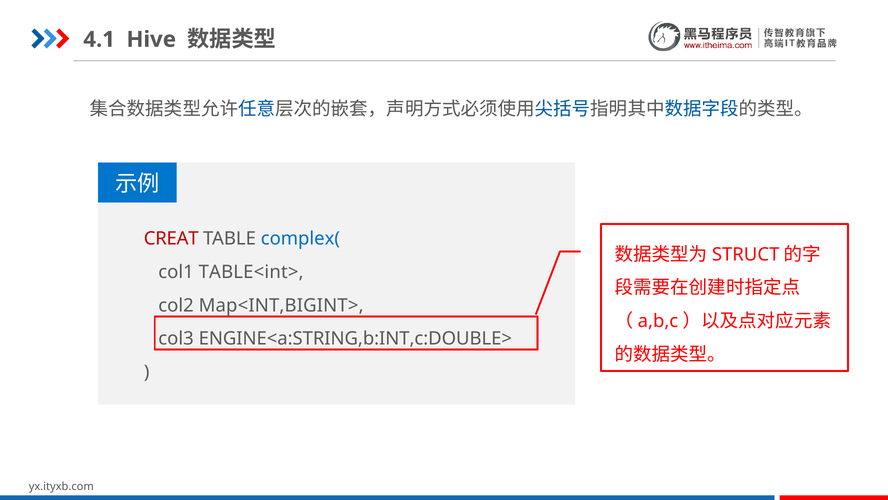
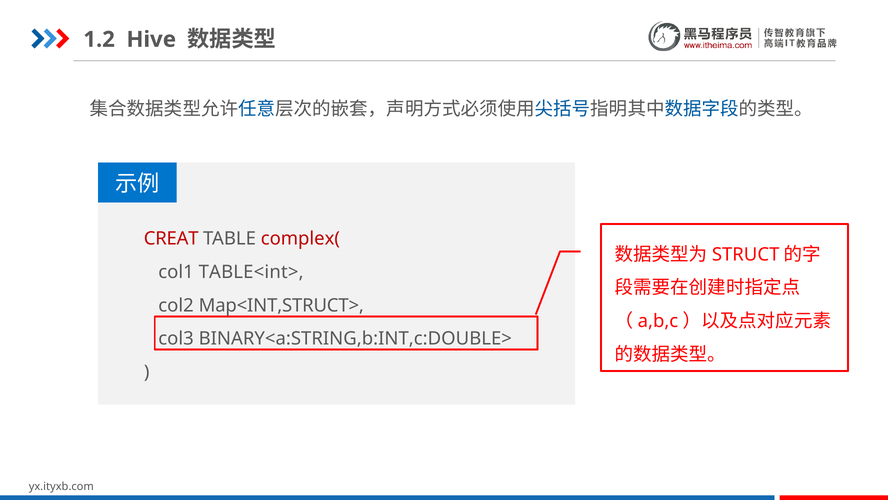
4.1: 4.1 -> 1.2 (99, 39)
complex( colour: blue -> red (300, 239)
Map<INT,BIGINT>: Map<INT,BIGINT> -> Map<INT,STRUCT> (281, 305)
ENGINE<a:STRING,b:INT,c:DOUBLE>: ENGINE<a:STRING,b:INT,c:DOUBLE> -> BINARY<a:STRING,b:INT,c:DOUBLE> (355, 339)
